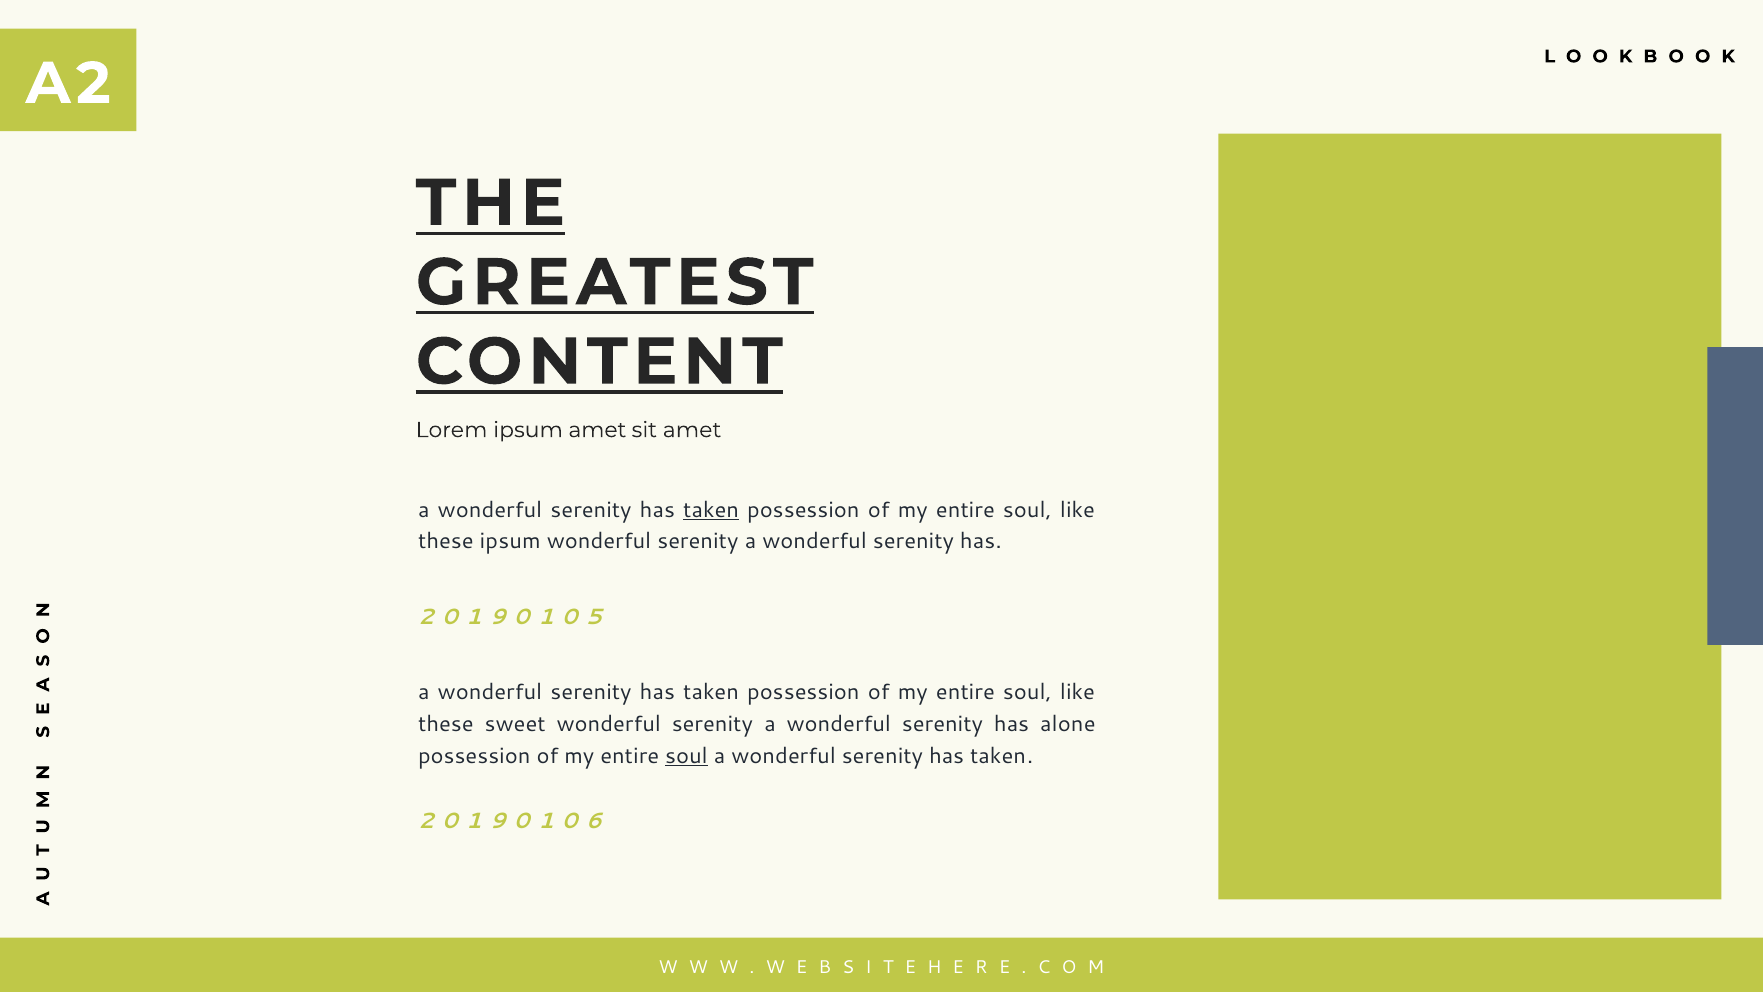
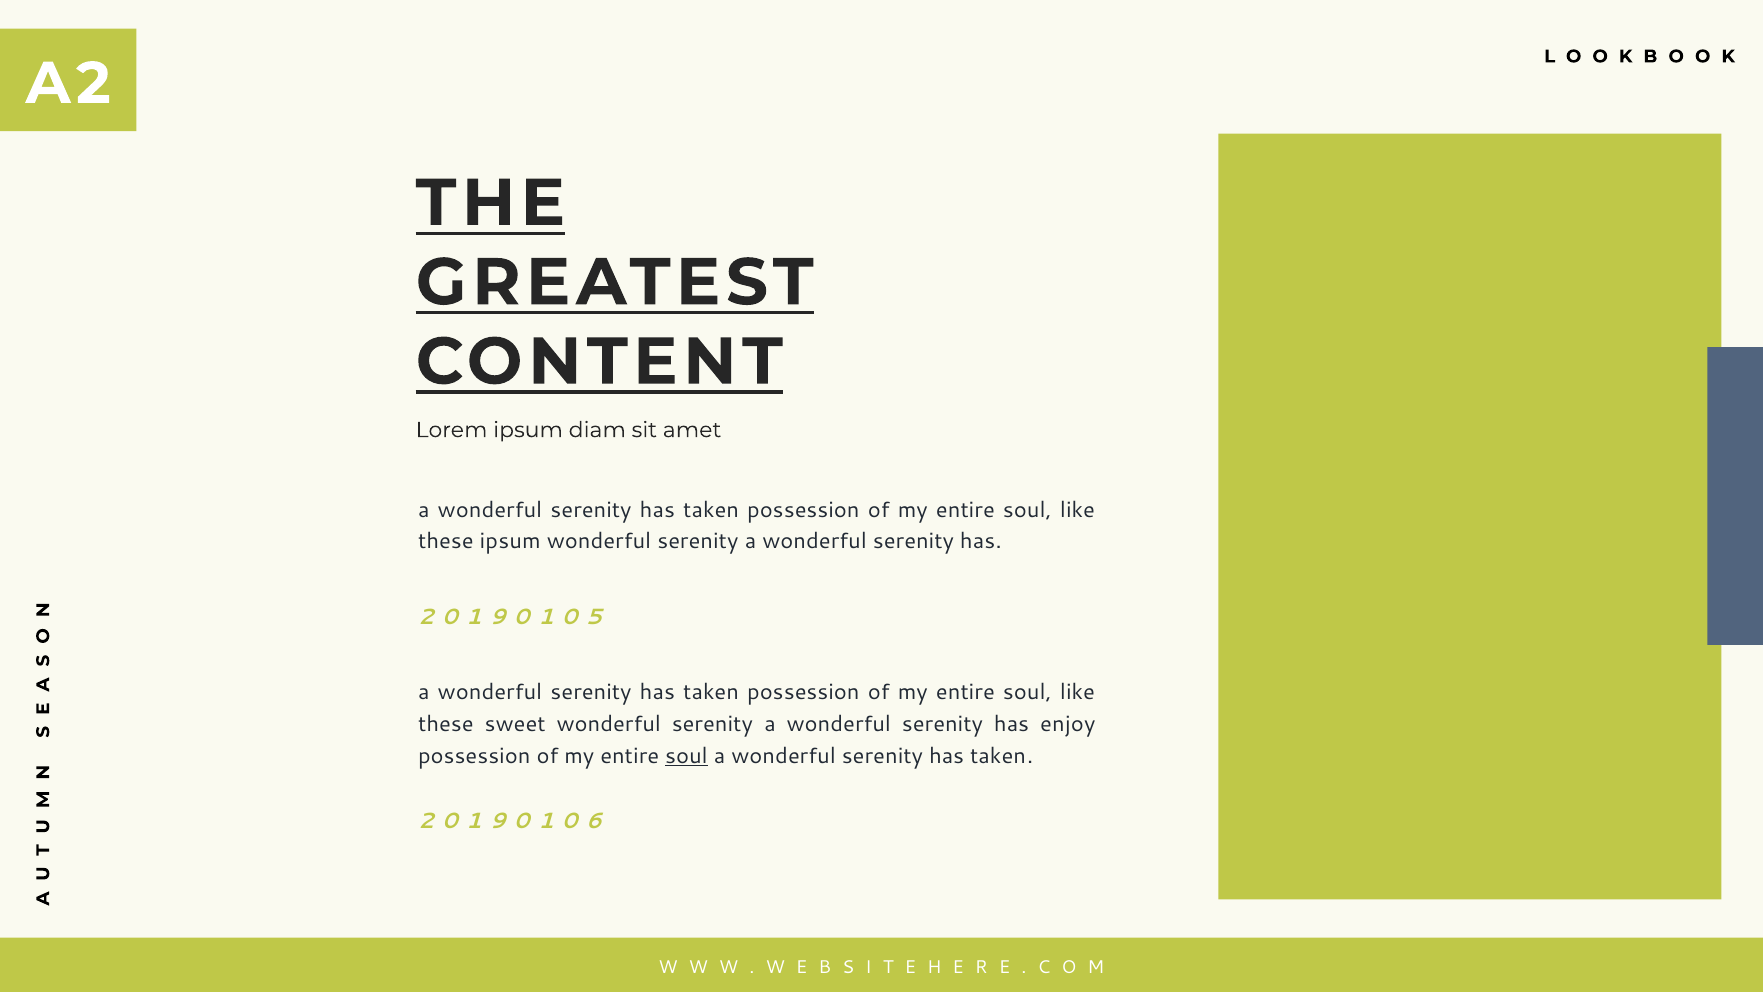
ipsum amet: amet -> diam (597, 430)
taken underline: present -> none (711, 510)
alone: alone -> enjoy (1068, 724)
